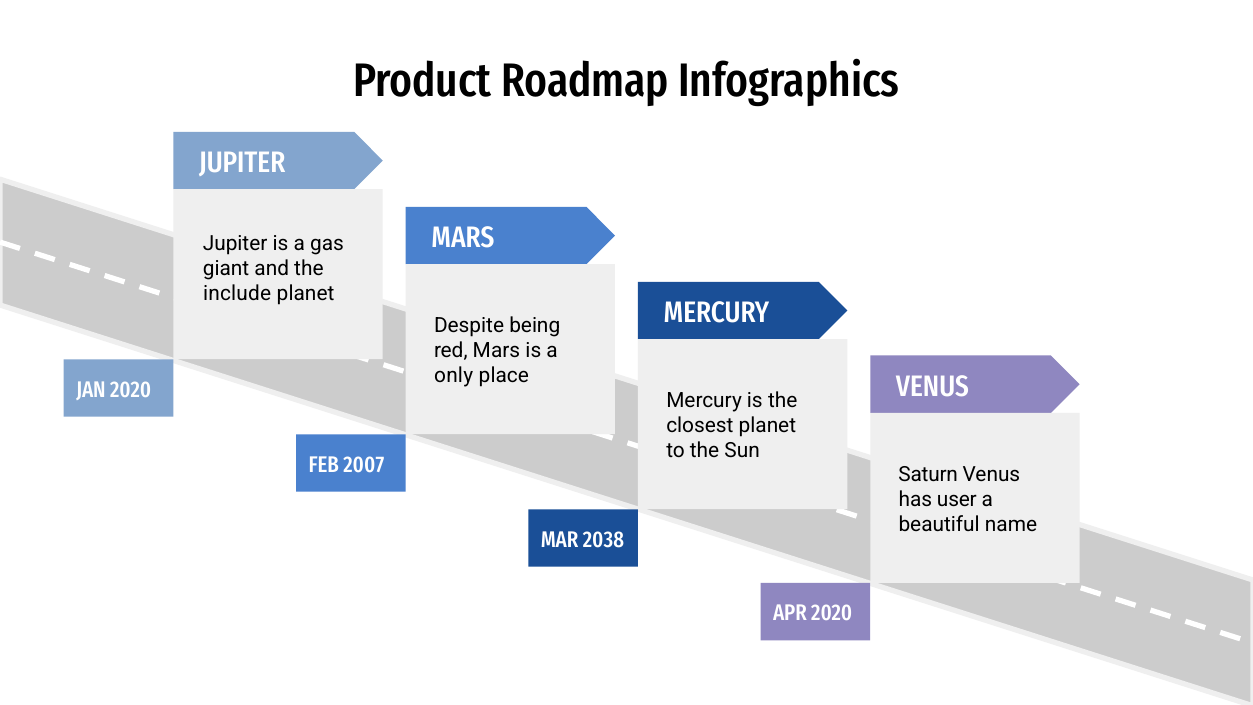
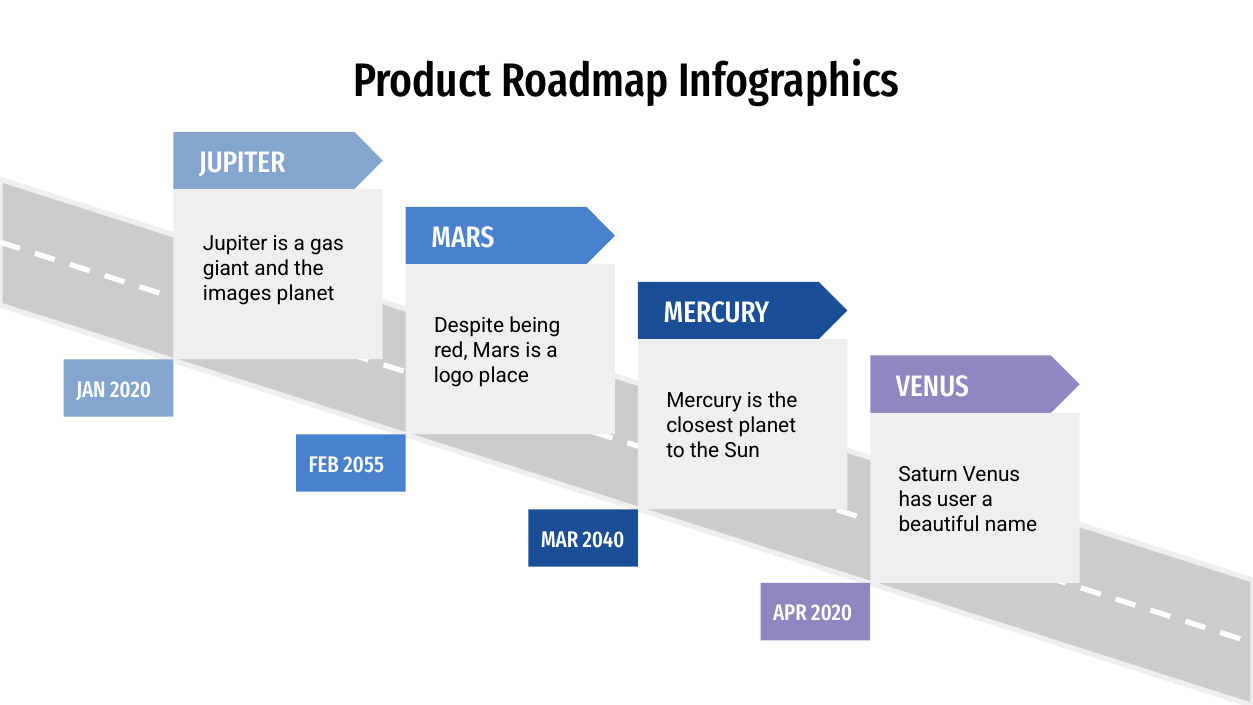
include: include -> images (237, 294)
only: only -> logo (454, 376)
2007: 2007 -> 2055 (364, 464)
2038: 2038 -> 2040 (604, 539)
